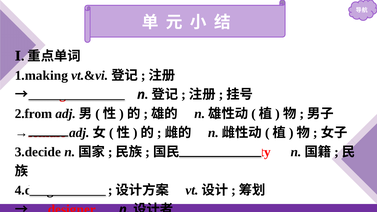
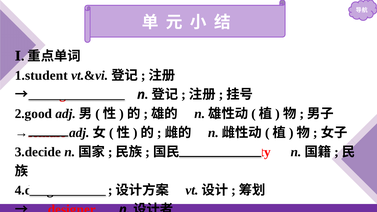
1.making: 1.making -> 1.student (41, 75)
2.from: 2.from -> 2.good (33, 114)
